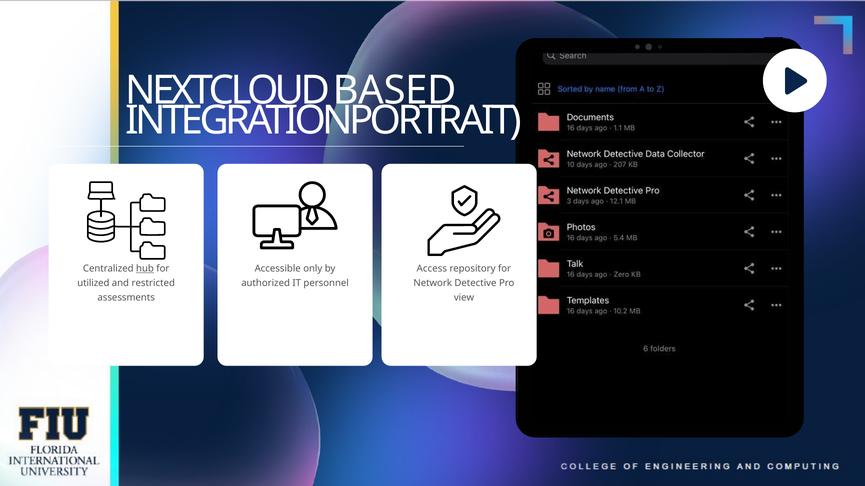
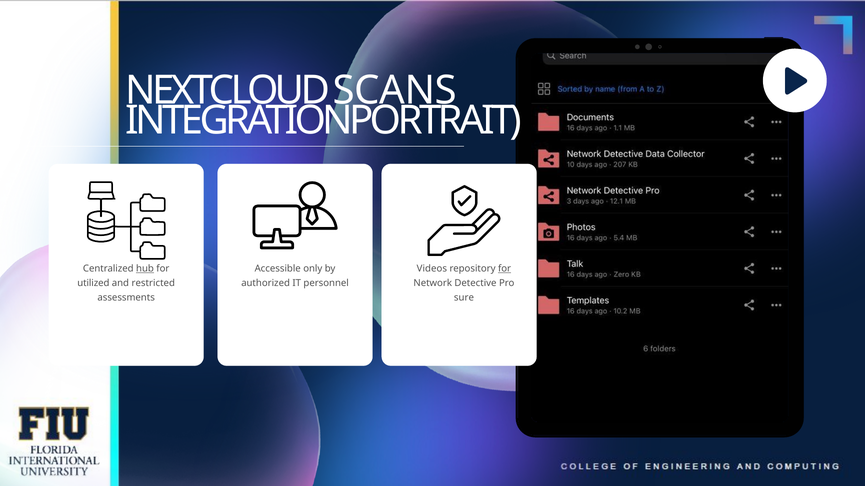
BASED: BASED -> SCANS (395, 91)
Access: Access -> Videos (432, 269)
for underline: none -> present (505, 269)
view: view -> sure (464, 298)
